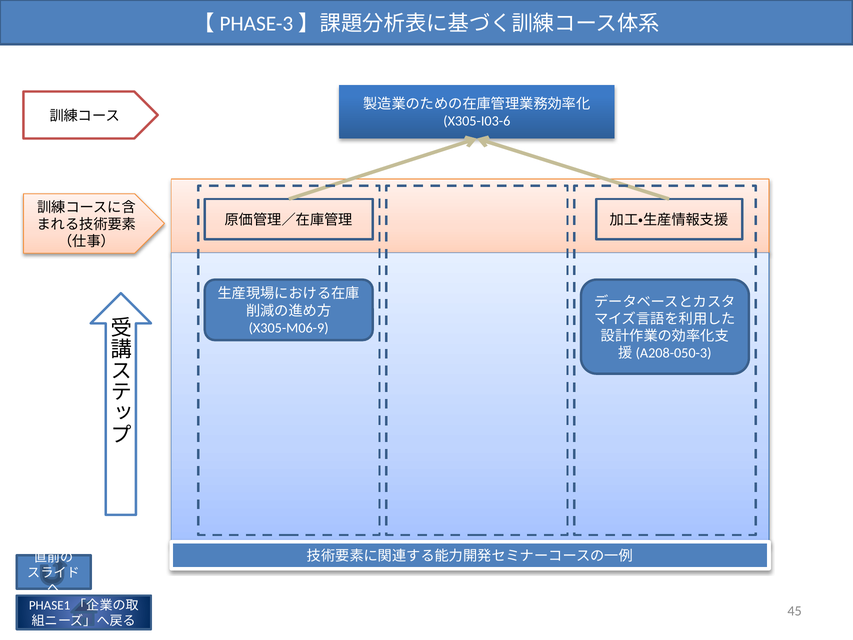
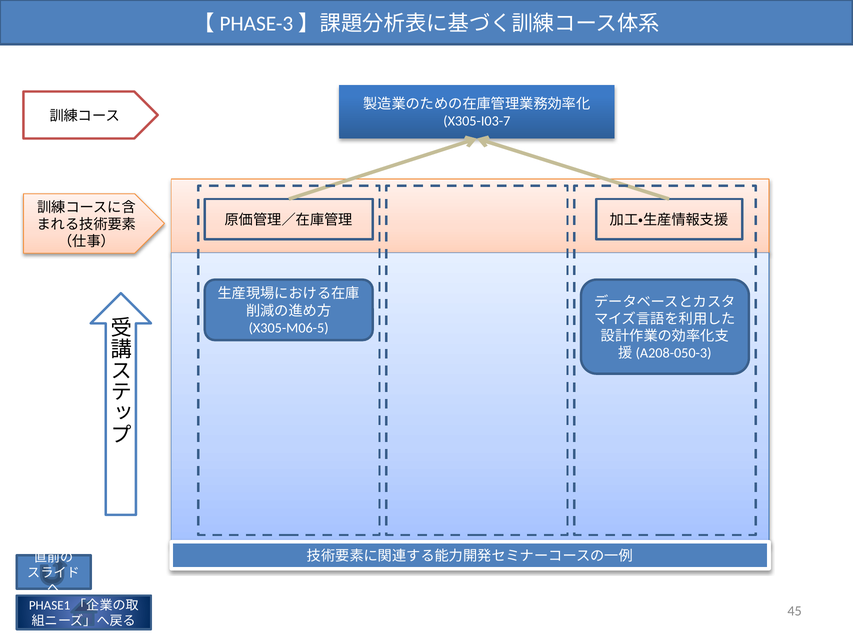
X305-I03-6: X305-I03-6 -> X305-I03-7 (477, 121)
X305-M06-9: X305-M06-9 -> X305-M06-5 (289, 328)
